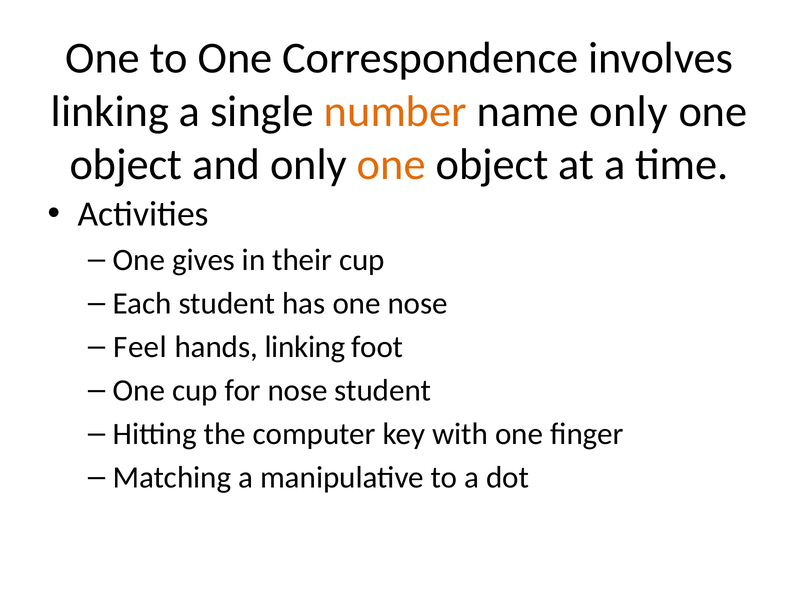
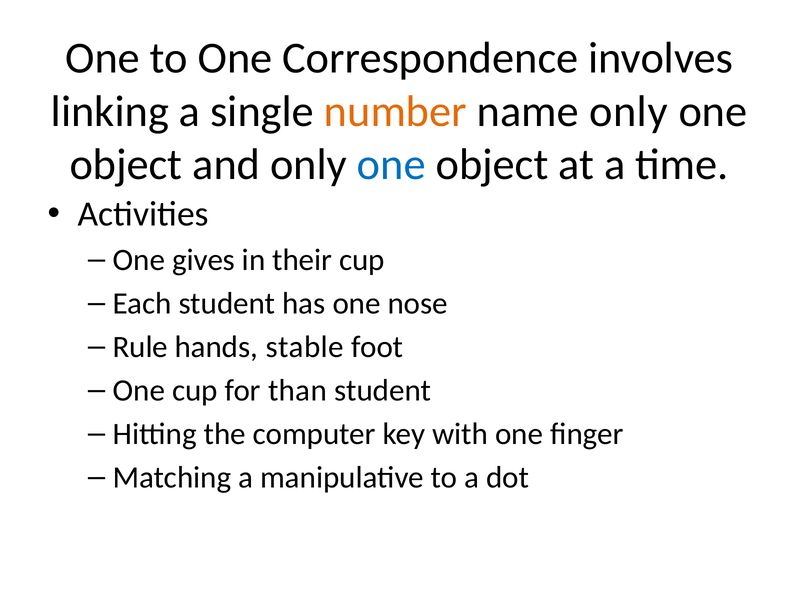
one colour: orange -> blue (391, 165)
Feel: Feel -> Rule (140, 347)
hands linking: linking -> stable (305, 347)
for nose: nose -> than (297, 391)
